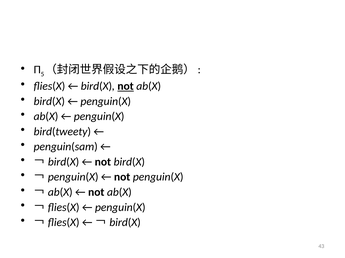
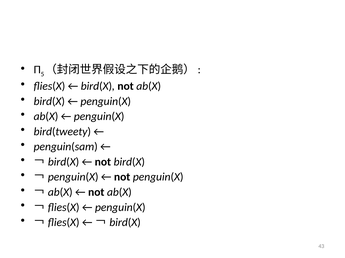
not underline: present -> none (126, 86)
